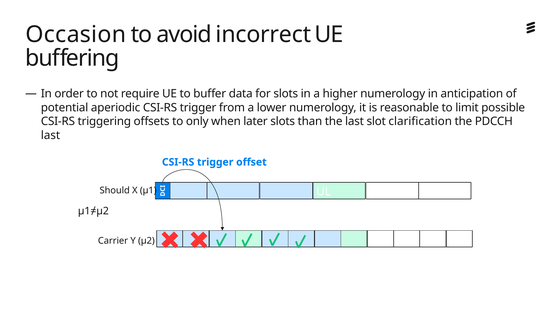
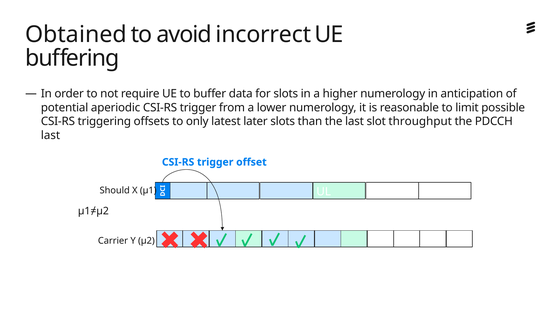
Occasion: Occasion -> Obtained (76, 35)
when: when -> latest (226, 122)
clarification: clarification -> throughput (420, 122)
